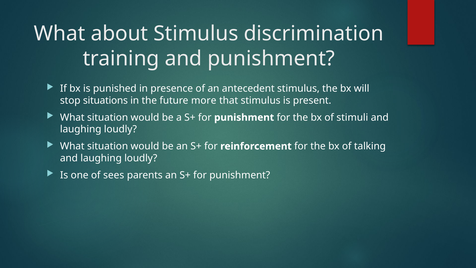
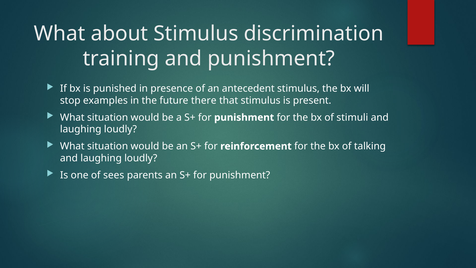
situations: situations -> examples (105, 100)
more: more -> there (204, 100)
